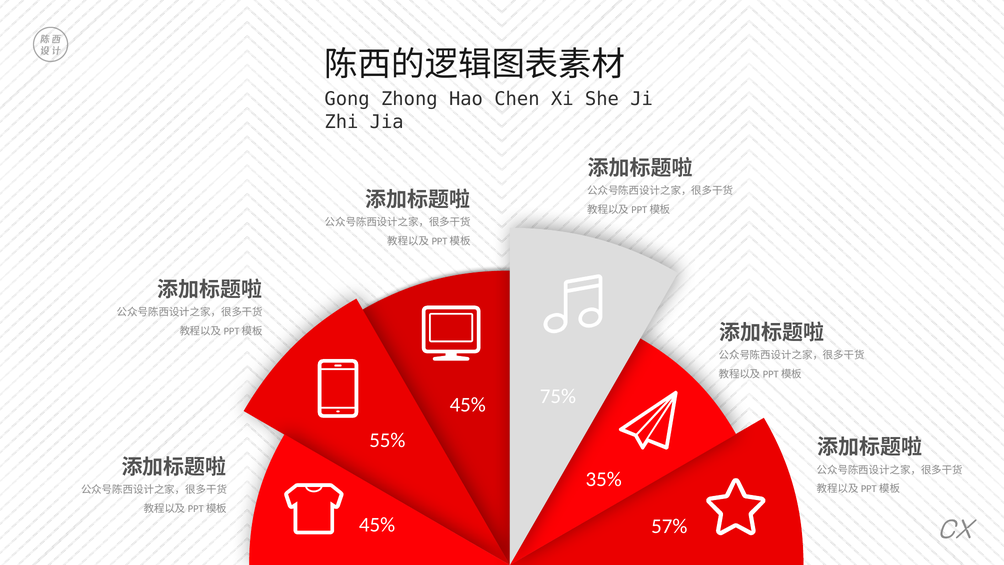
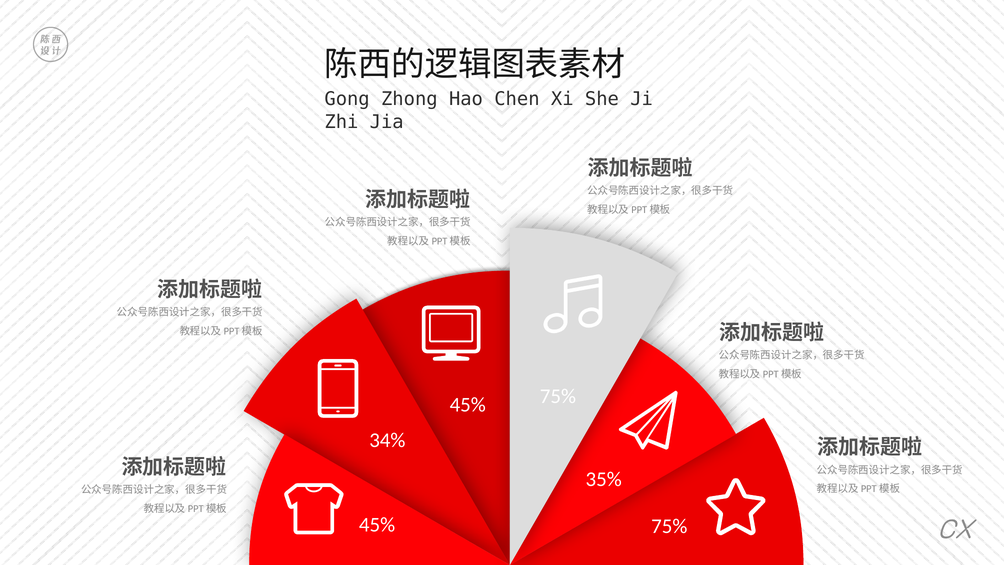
55%: 55% -> 34% (387, 440)
57%: 57% -> 75% (669, 526)
